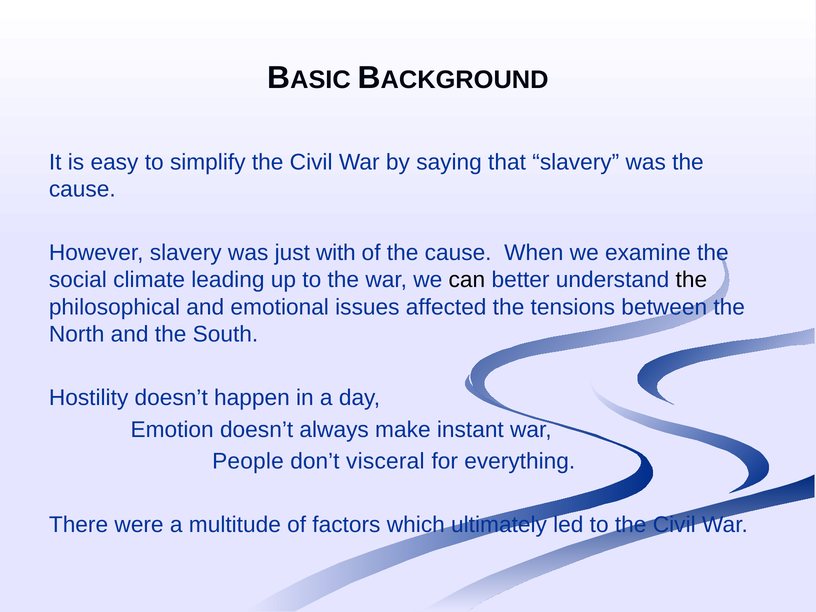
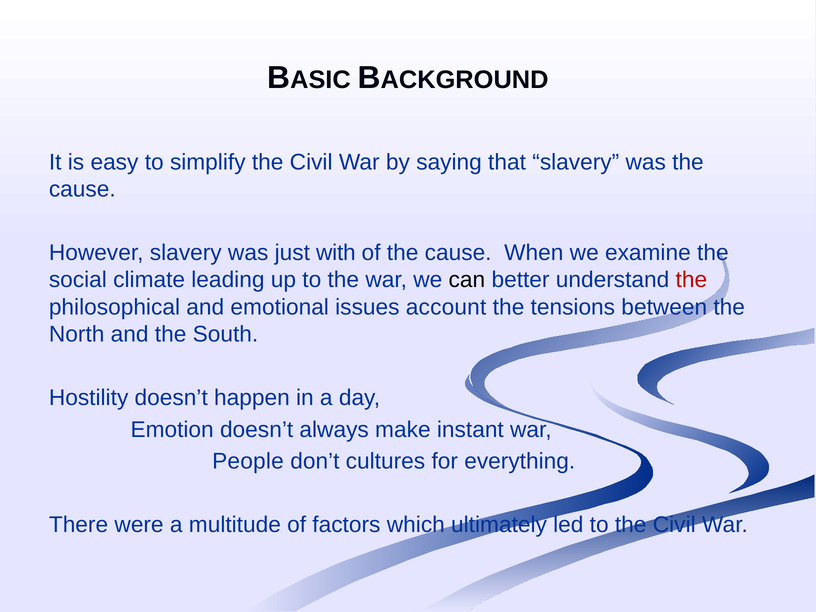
the colour: black -> red (691, 280)
affected: affected -> account (446, 307)
visceral: visceral -> cultures (385, 461)
